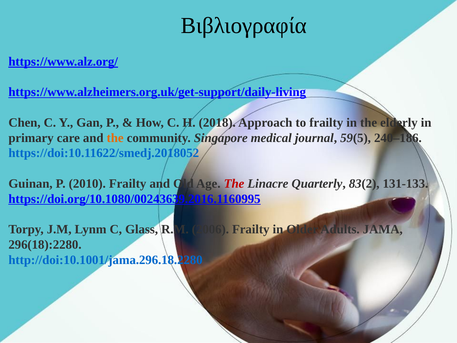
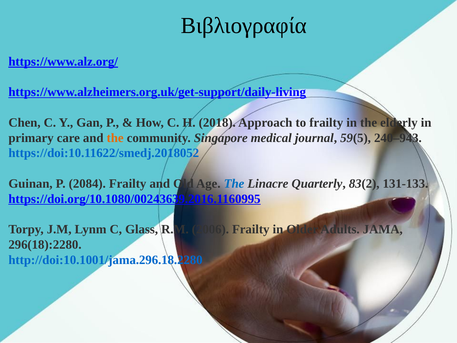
240–186: 240–186 -> 240–943 (398, 138)
2010: 2010 -> 2084 (87, 183)
The colour: red -> blue (234, 183)
